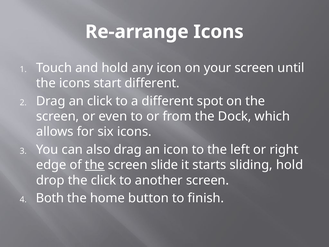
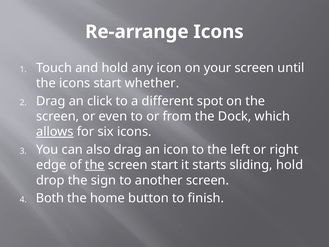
start different: different -> whether (152, 83)
allows underline: none -> present (55, 132)
screen slide: slide -> start (164, 165)
the click: click -> sign (103, 180)
